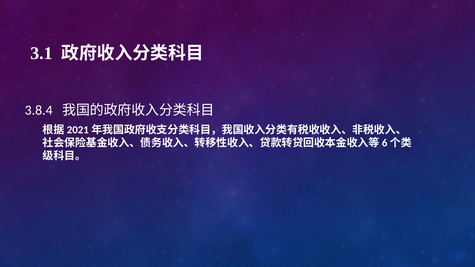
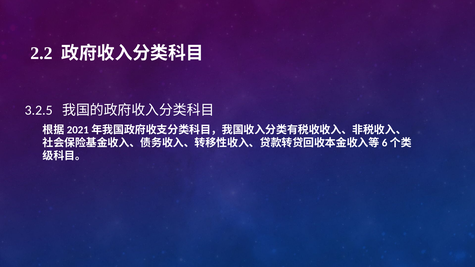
3.1: 3.1 -> 2.2 (41, 53)
3.8.4: 3.8.4 -> 3.2.5 (39, 110)
